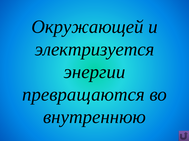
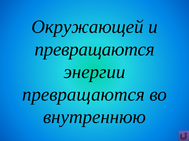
электризуется: электризуется -> превращаются (95, 50)
